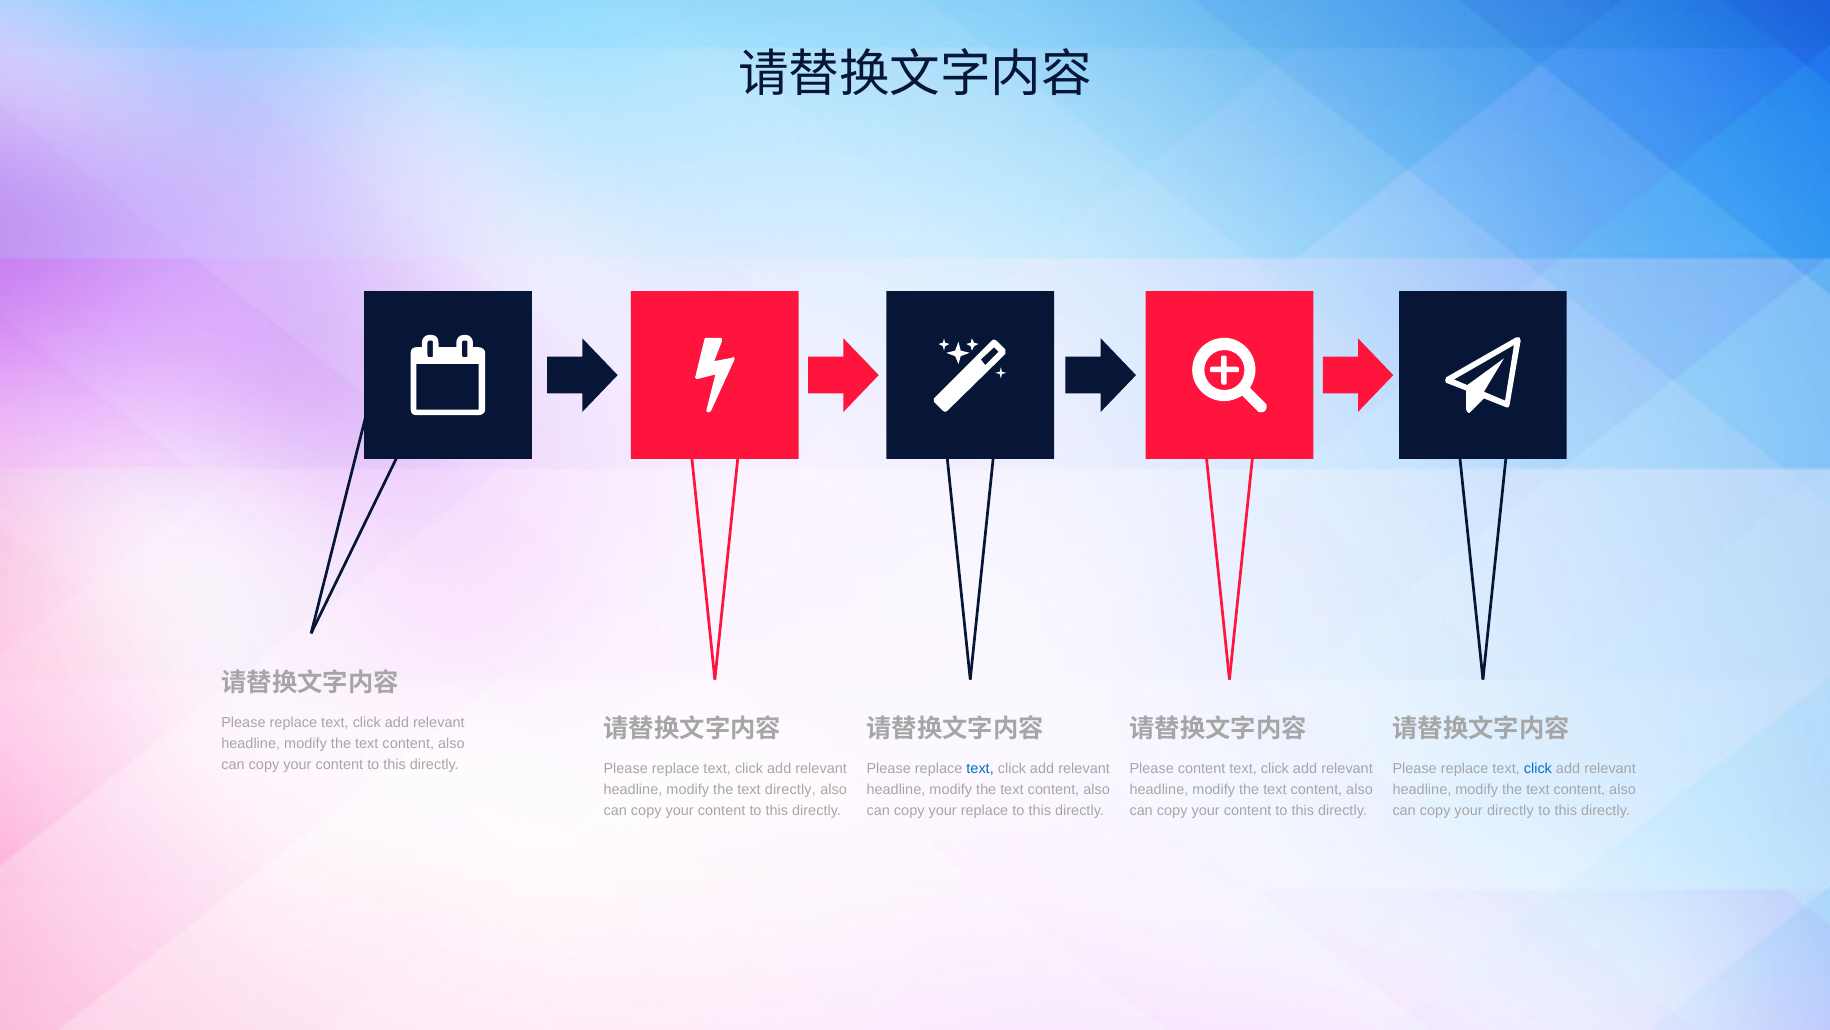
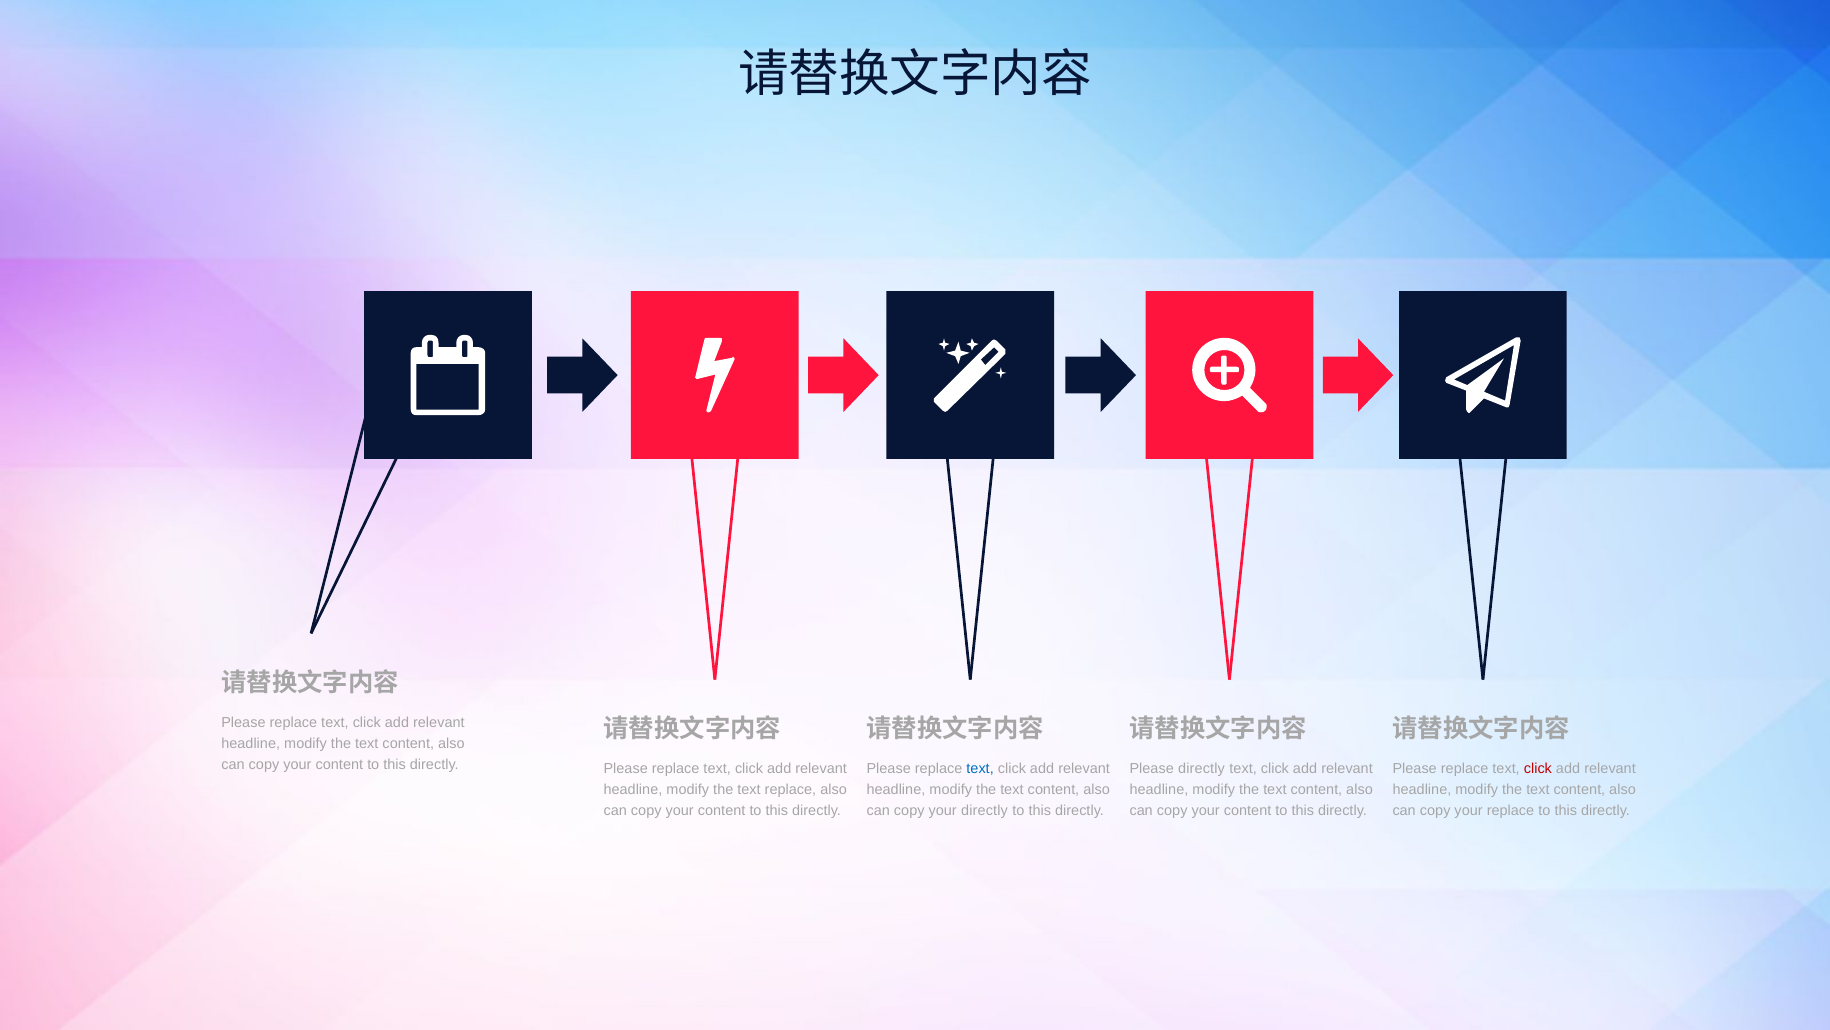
Please content: content -> directly (1202, 768)
click colour: blue -> red (1538, 768)
text directly: directly -> replace (790, 789)
your replace: replace -> directly (984, 810)
your directly: directly -> replace (1511, 810)
